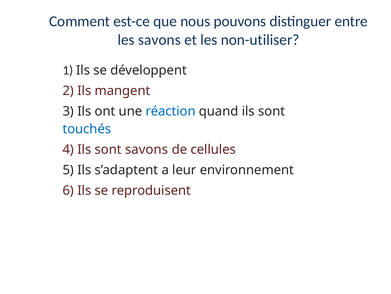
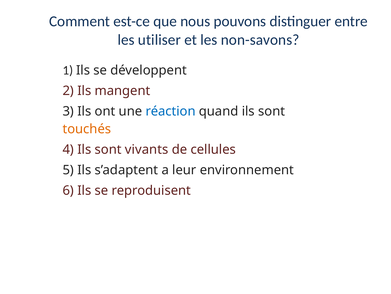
les savons: savons -> utiliser (159, 40)
non-utiliser: non-utiliser -> non-savons (260, 40)
touchés colour: blue -> orange (87, 129)
sont savons: savons -> vivants (147, 149)
